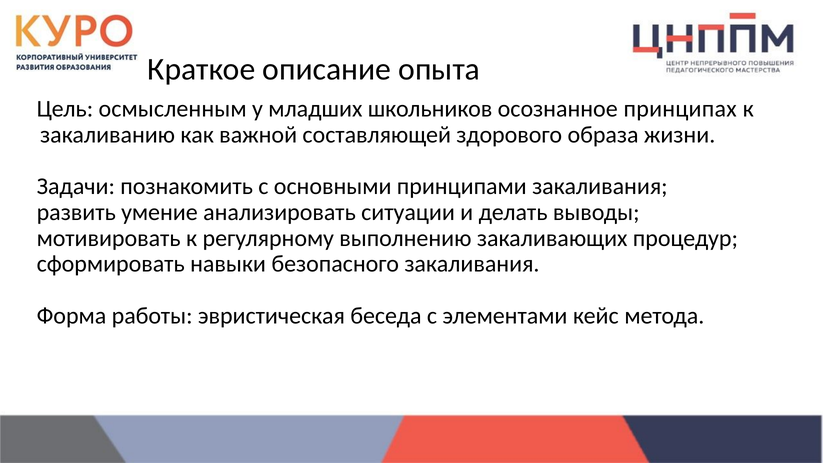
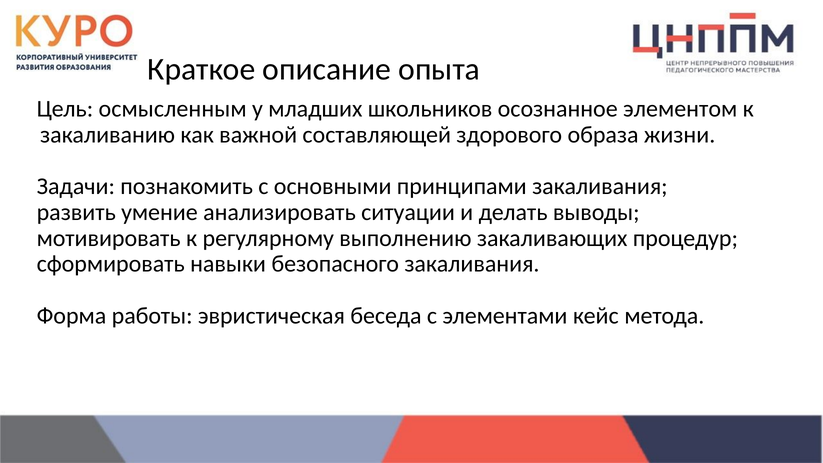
принципах: принципах -> элементом (680, 109)
